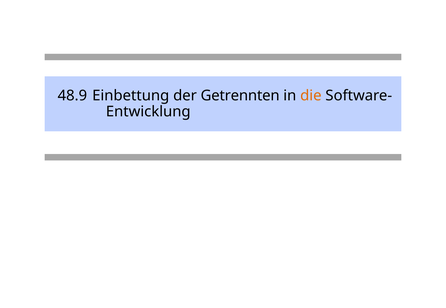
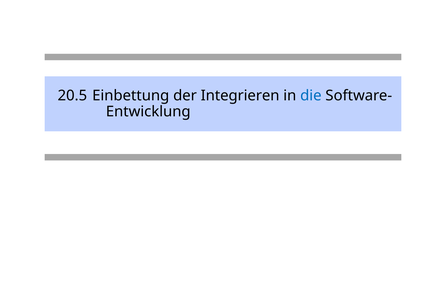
48.9: 48.9 -> 20.5 (72, 96)
Getrennten: Getrennten -> Integrieren (240, 96)
die colour: orange -> blue (311, 96)
